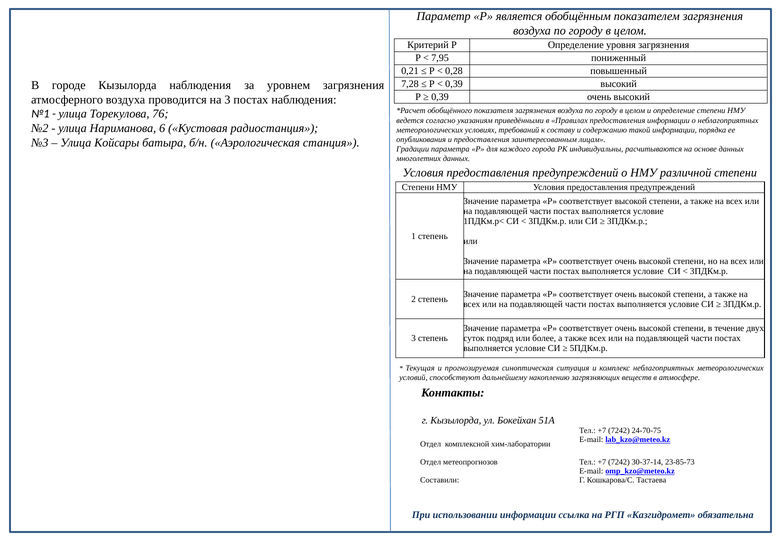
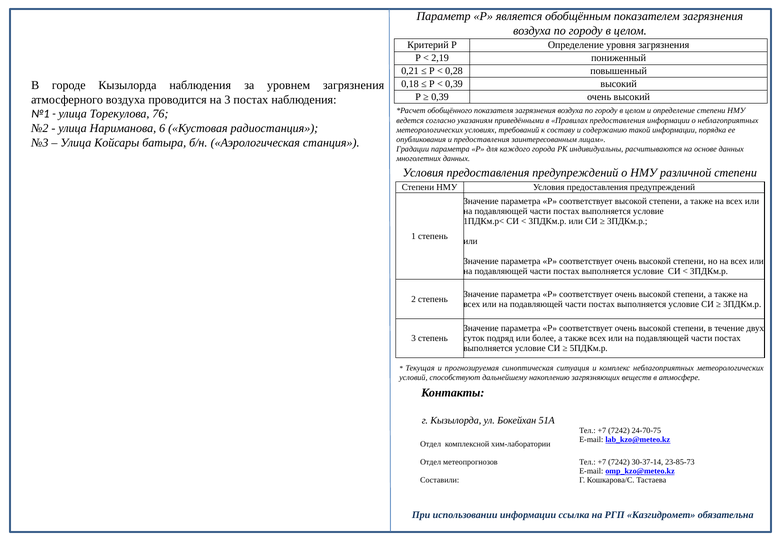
7,95: 7,95 -> 2,19 (440, 58)
7,28: 7,28 -> 0,18 (410, 84)
